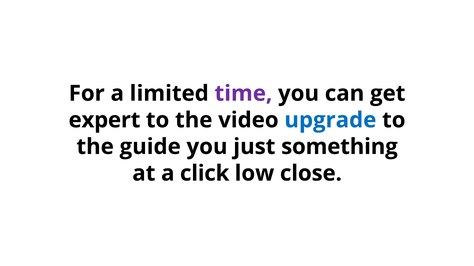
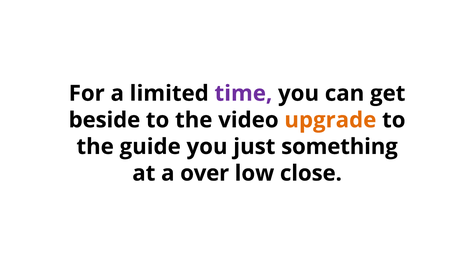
expert: expert -> beside (104, 120)
upgrade colour: blue -> orange (330, 120)
click: click -> over (205, 174)
